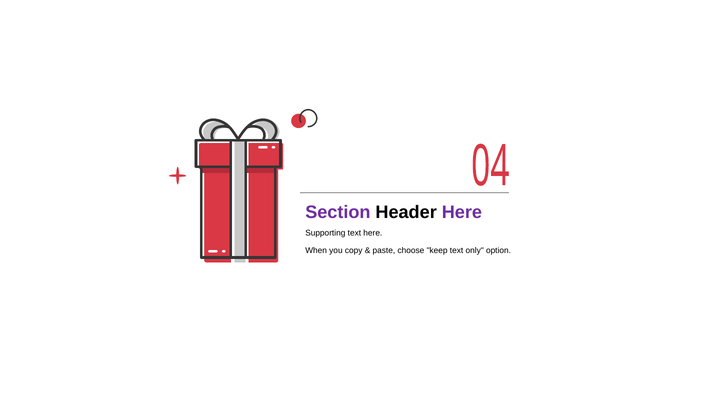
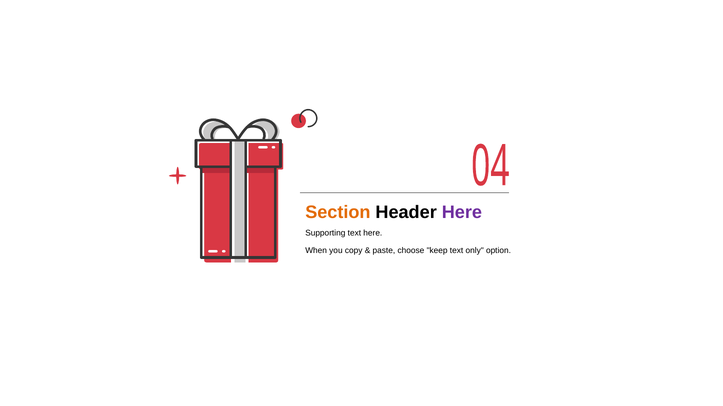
Section colour: purple -> orange (338, 213)
